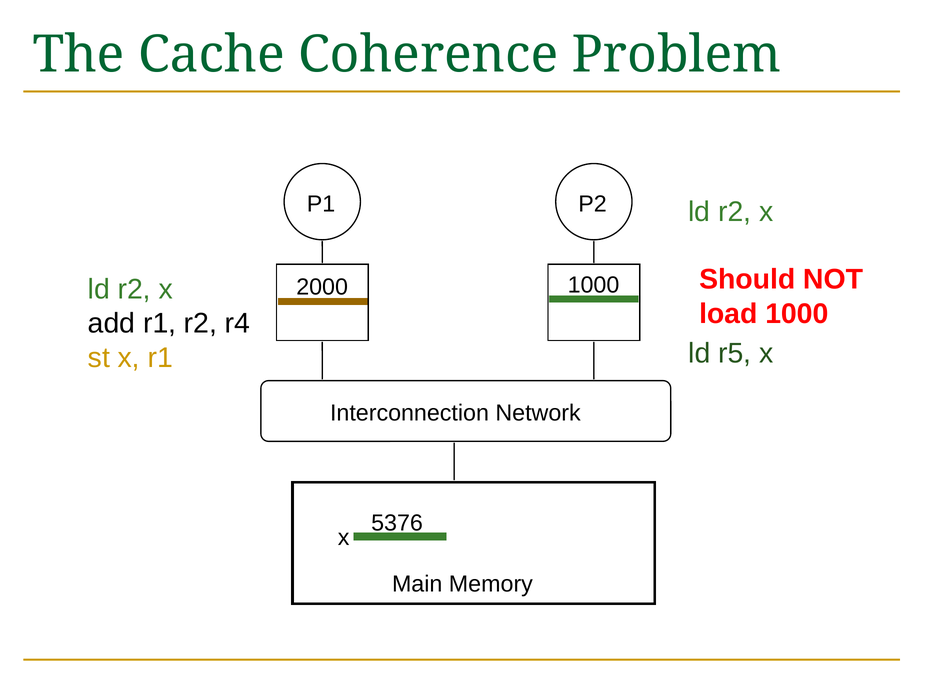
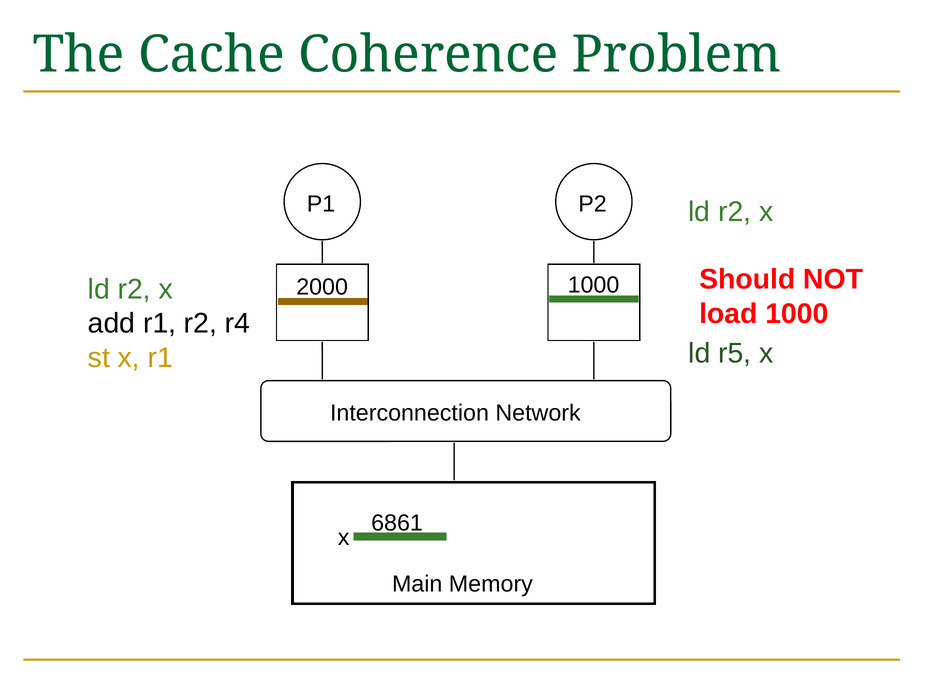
5376: 5376 -> 6861 (397, 523)
